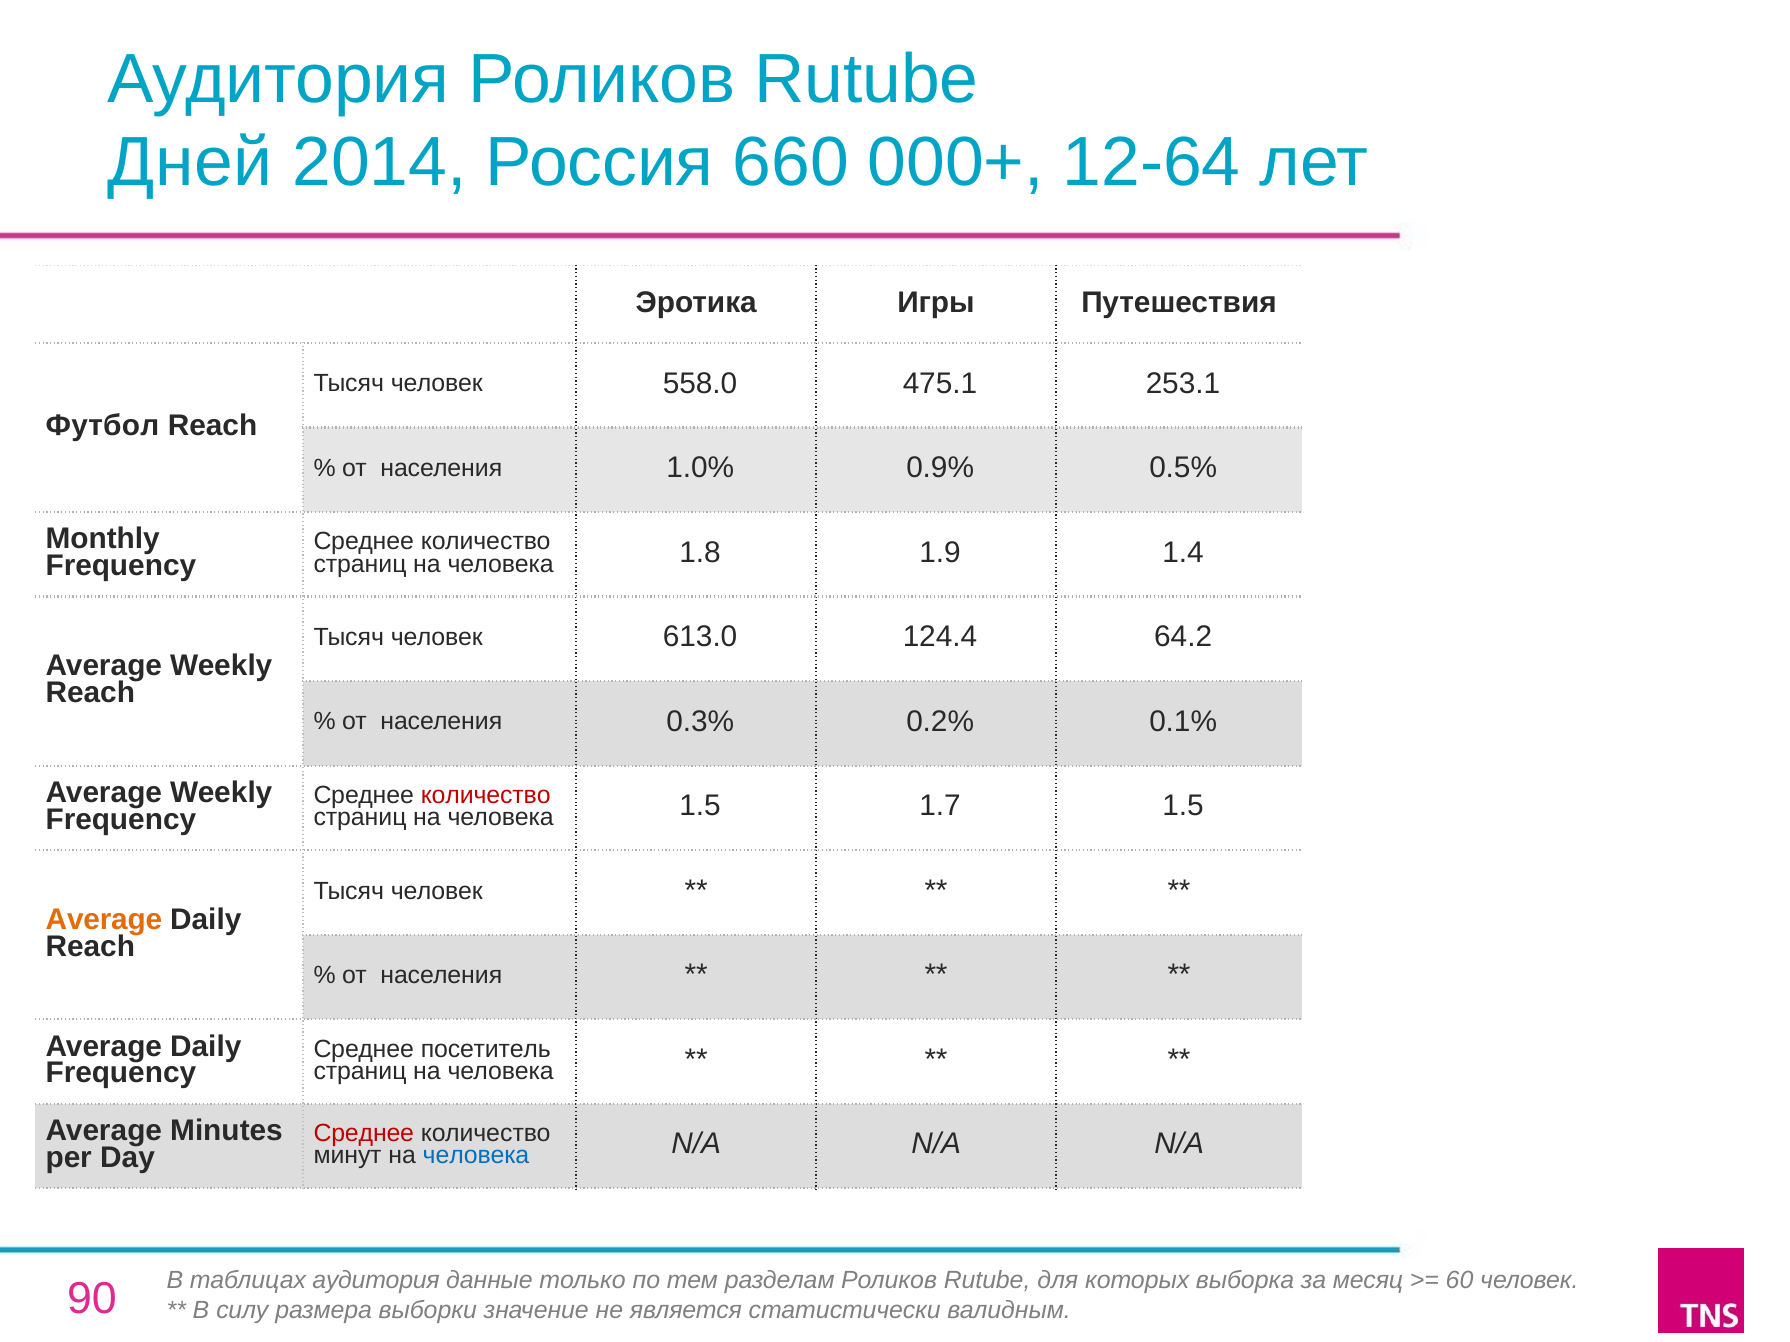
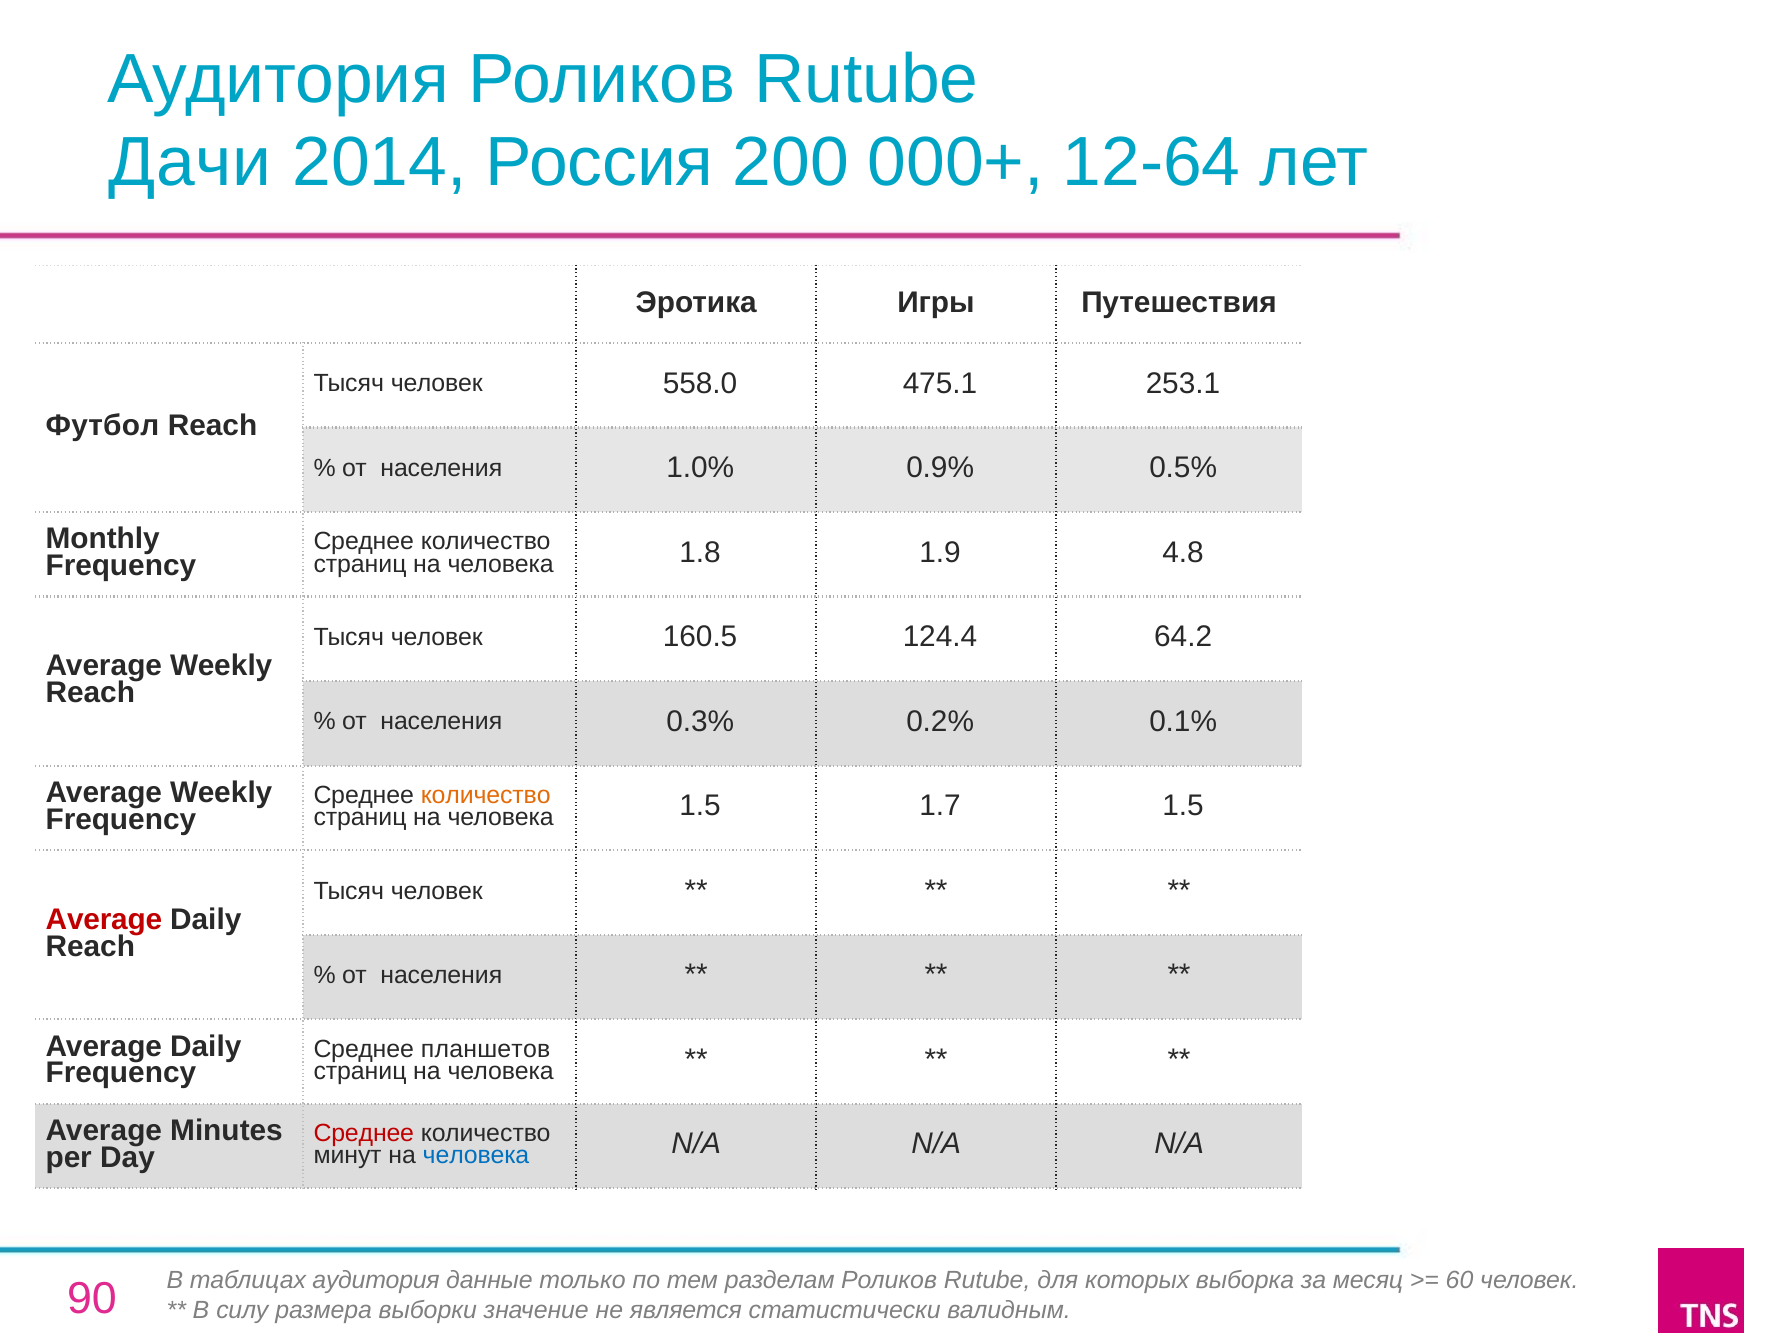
Дней: Дней -> Дачи (190, 163)
660: 660 -> 200 (791, 163)
1.4: 1.4 -> 4.8 (1183, 553)
613.0: 613.0 -> 160.5 (700, 637)
количество colour: red -> orange (486, 796)
Average colour: orange -> red (104, 920)
посетитель: посетитель -> планшетов (486, 1049)
